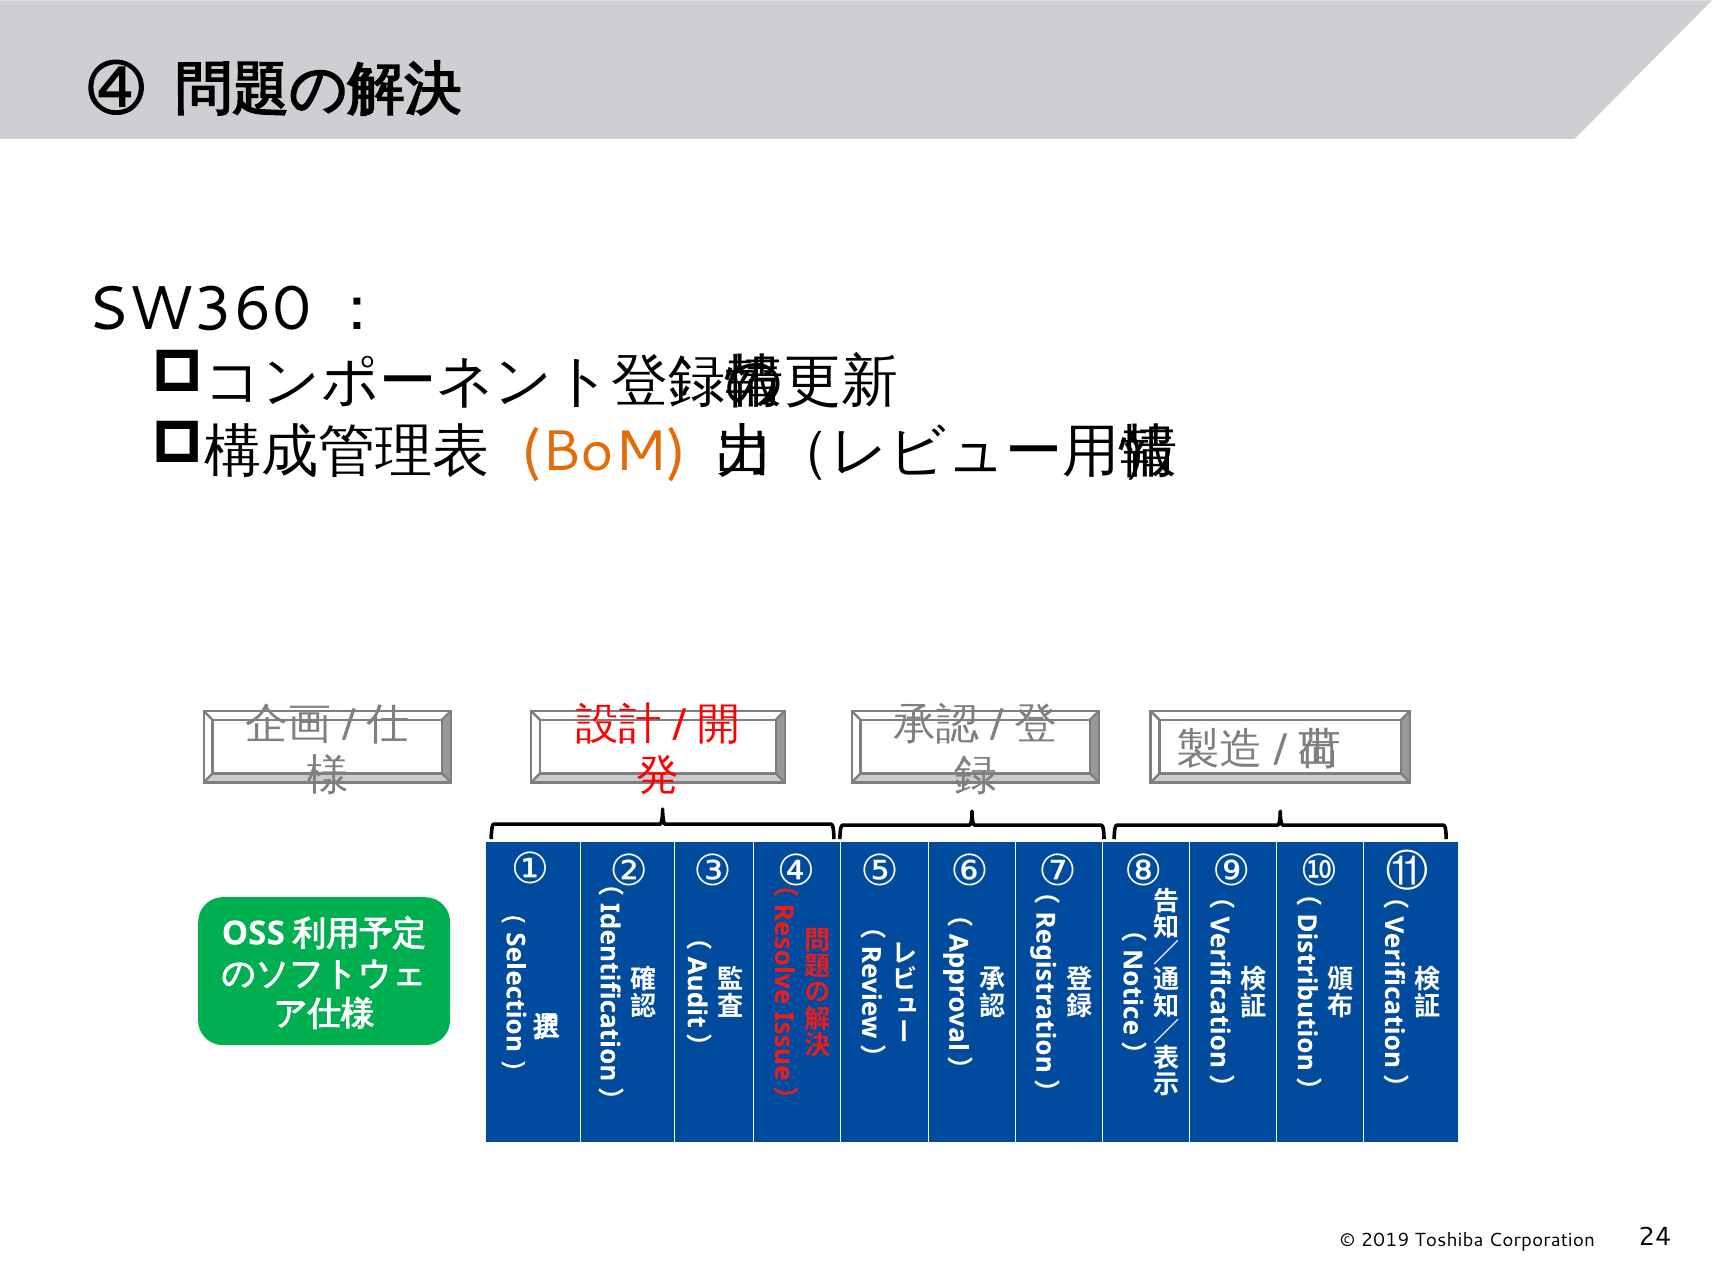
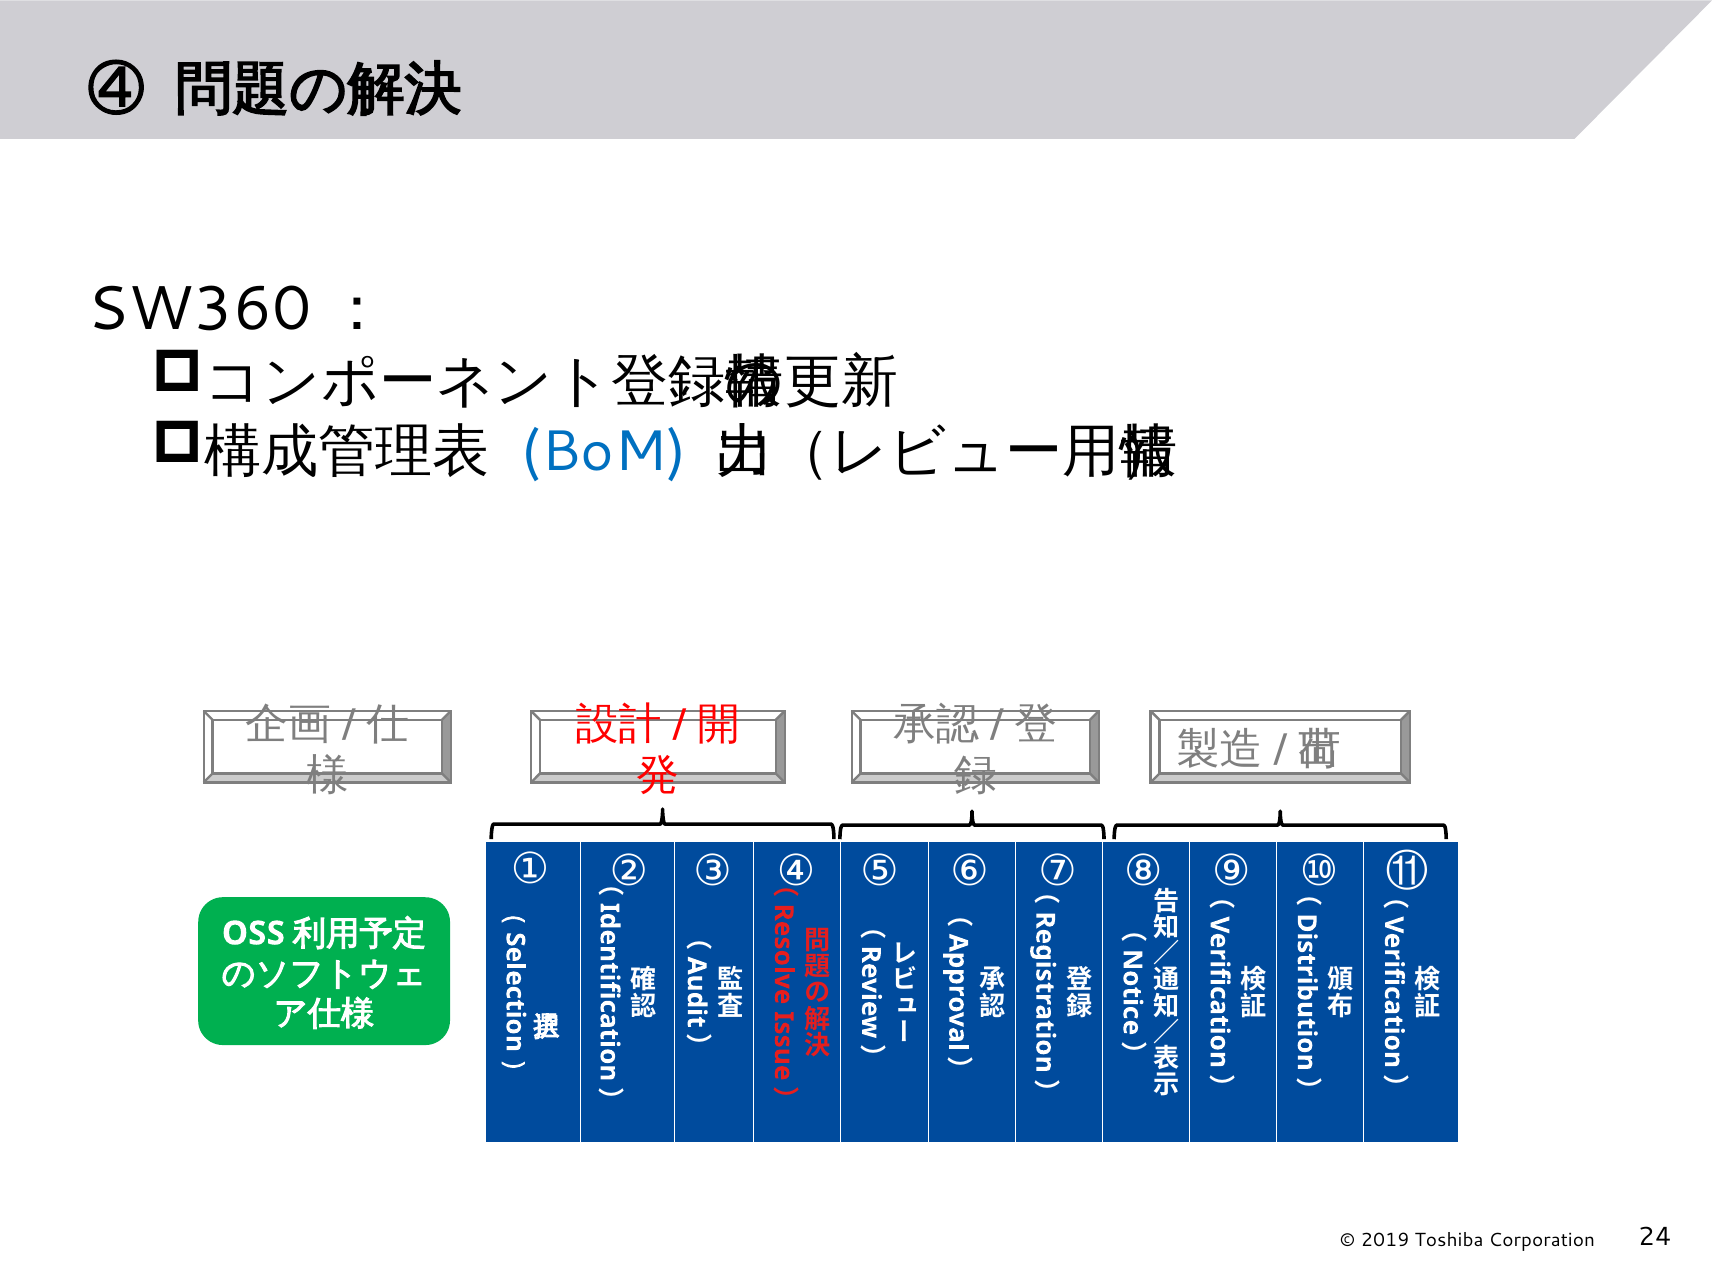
BoM colour: orange -> blue (604, 452)
